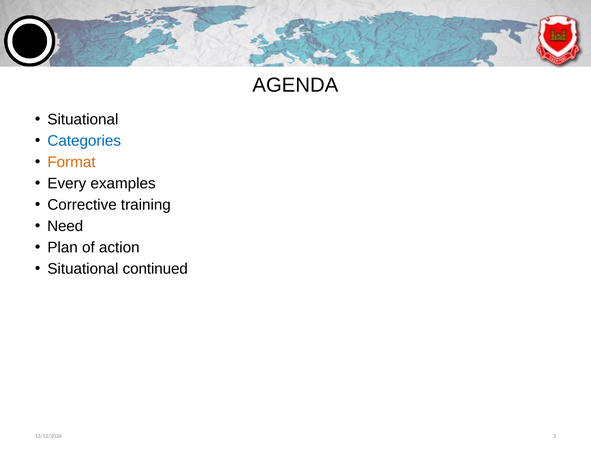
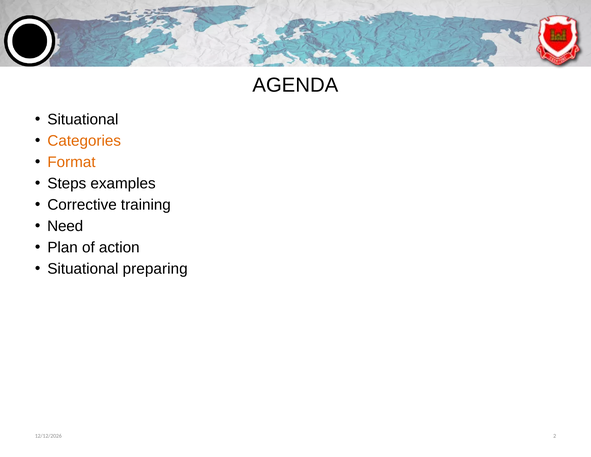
Categories colour: blue -> orange (84, 141)
Every: Every -> Steps (67, 183)
continued: continued -> preparing (155, 269)
